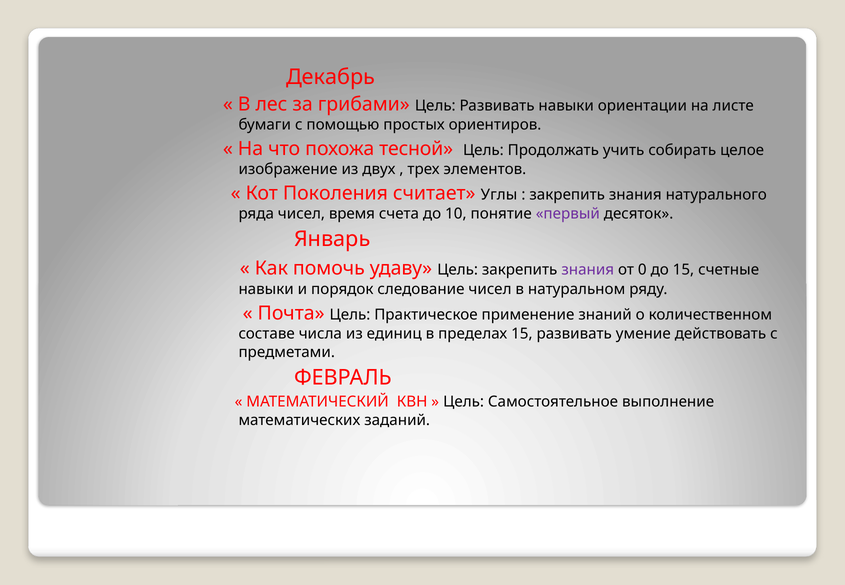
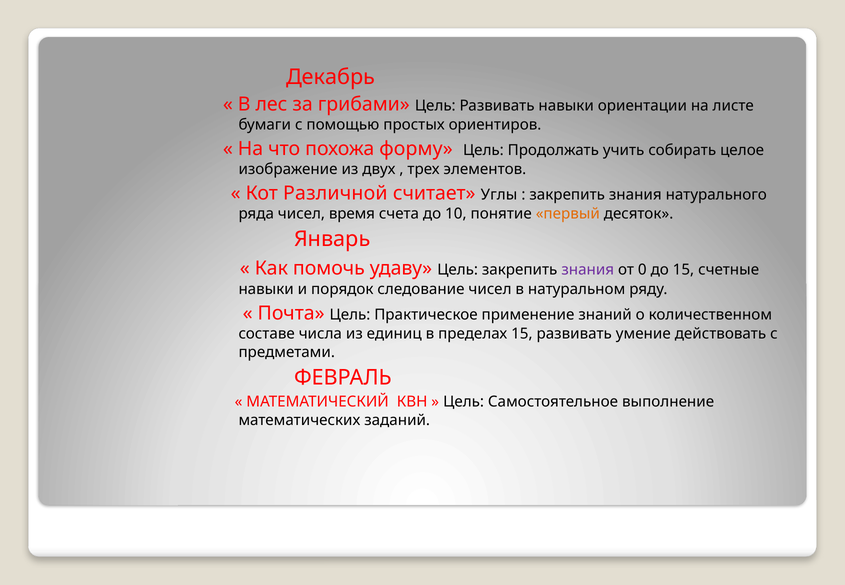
тесной: тесной -> форму (416, 149)
Поколения: Поколения -> Различной (335, 193)
первый colour: purple -> orange (568, 214)
